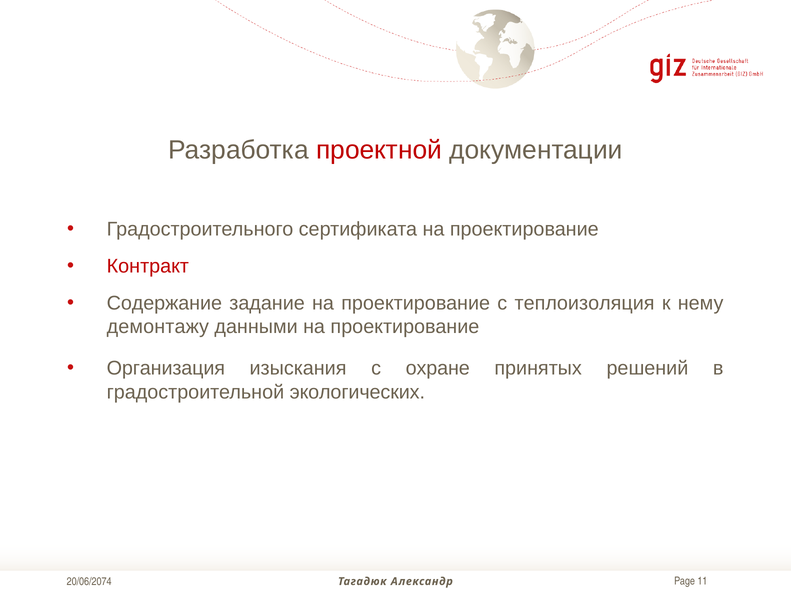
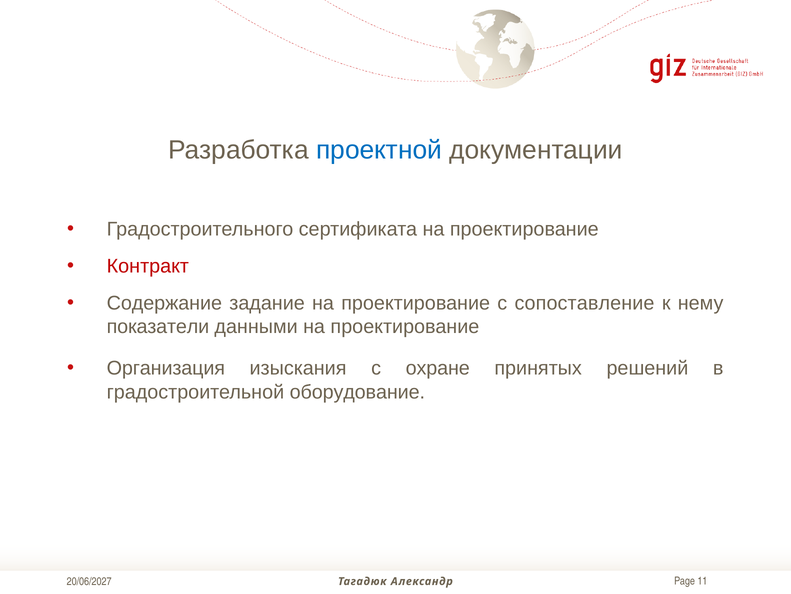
проектной colour: red -> blue (379, 150)
теплоизоляция: теплоизоляция -> сопоставление (585, 303)
демонтажу: демонтажу -> показатели (158, 327)
экологических: экологических -> оборудование (357, 392)
20/06/2074: 20/06/2074 -> 20/06/2027 (89, 581)
